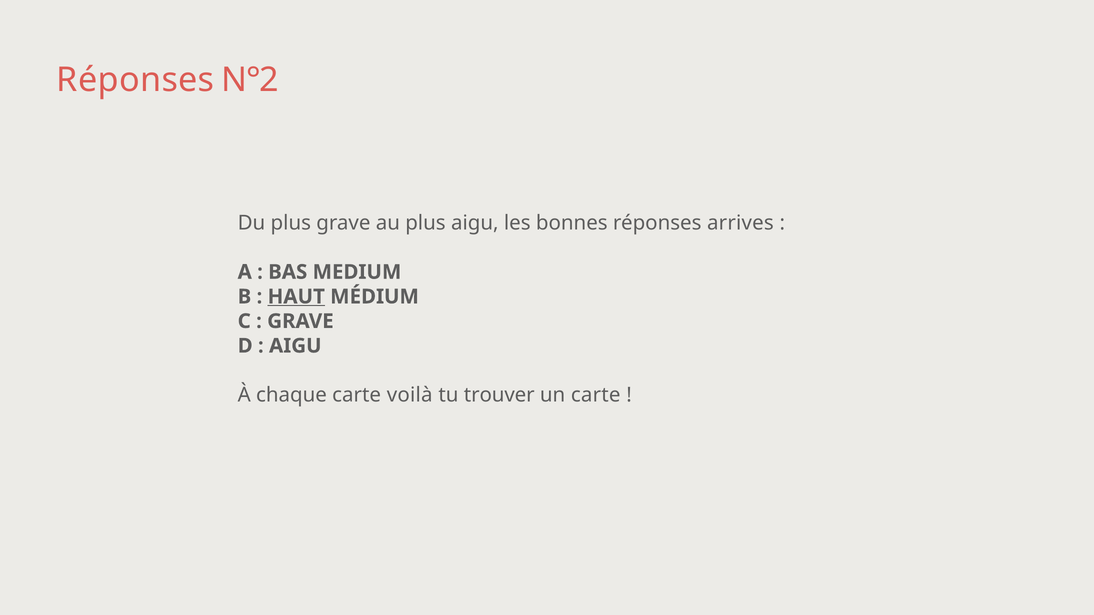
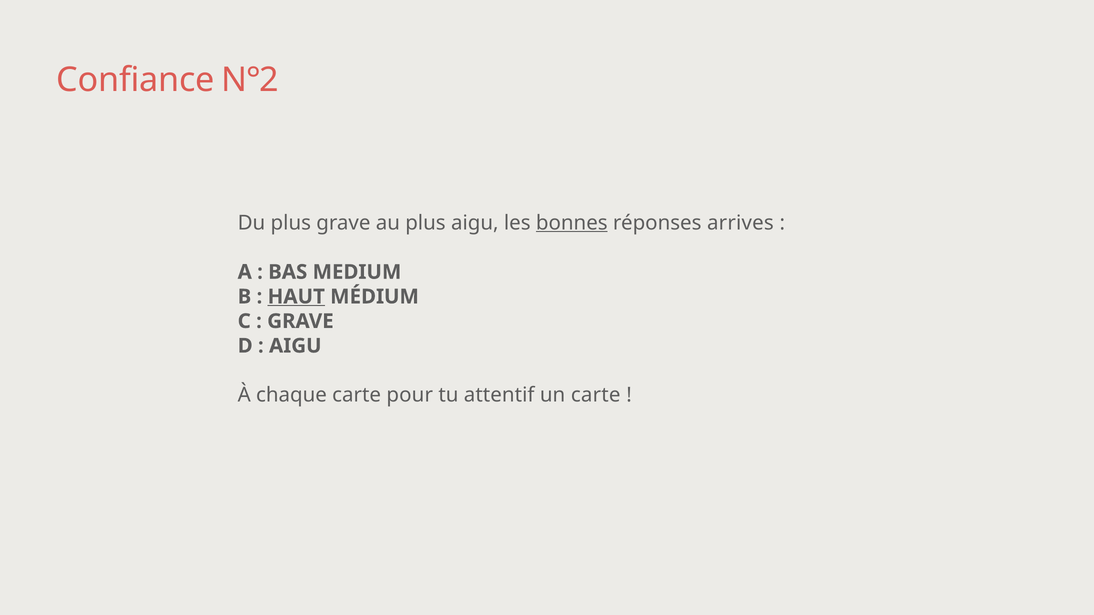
Réponses: Réponses -> Confiance (136, 80)
bonnes underline: none -> present (572, 223)
voilà: voilà -> pour (410, 395)
trouver: trouver -> attentif (499, 395)
